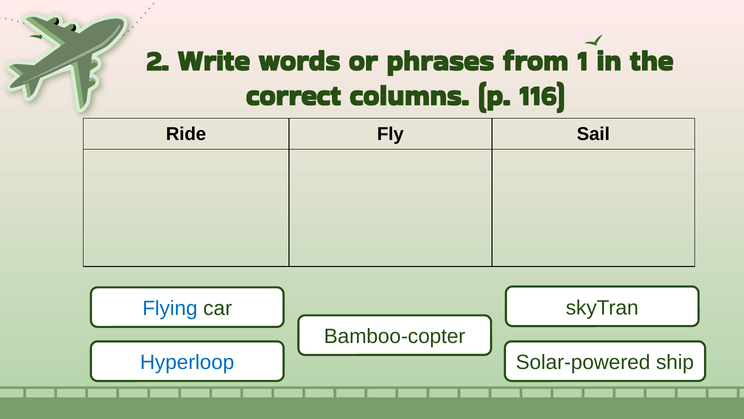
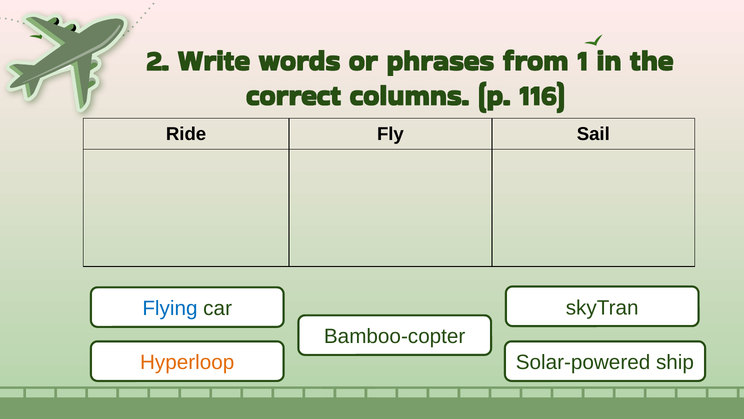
Hyperloop colour: blue -> orange (187, 362)
